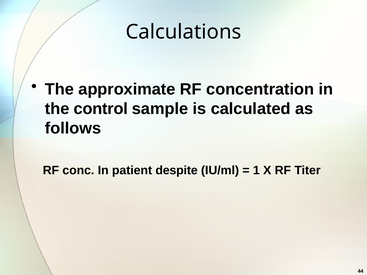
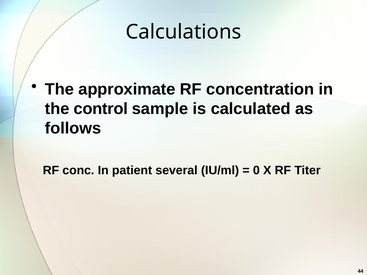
despite: despite -> several (177, 171)
1: 1 -> 0 (256, 171)
